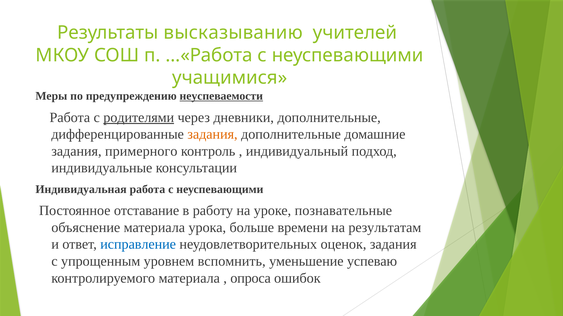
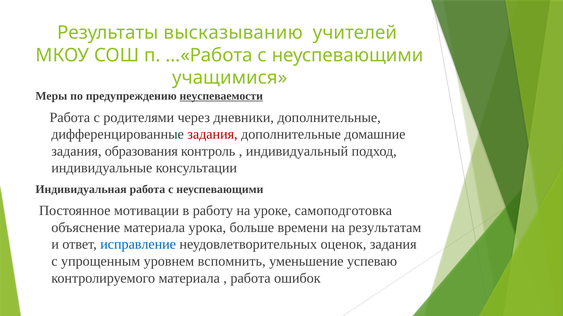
родителями underline: present -> none (139, 118)
задания colour: orange -> red (212, 135)
примерного: примерного -> образования (141, 151)
отставание: отставание -> мотивации (147, 211)
познавательные: познавательные -> самоподготовка (343, 211)
опроса: опроса -> работа (251, 279)
